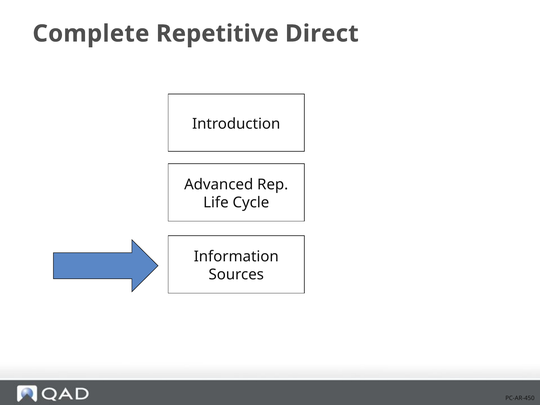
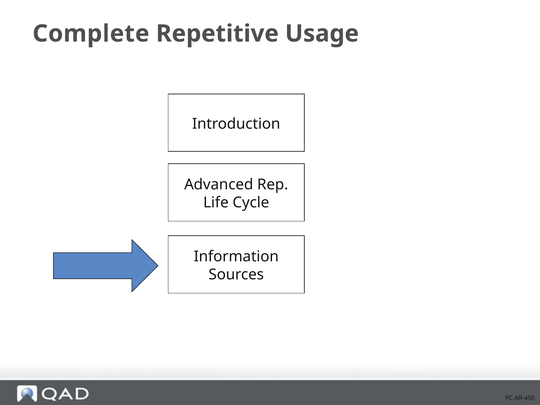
Direct: Direct -> Usage (322, 34)
